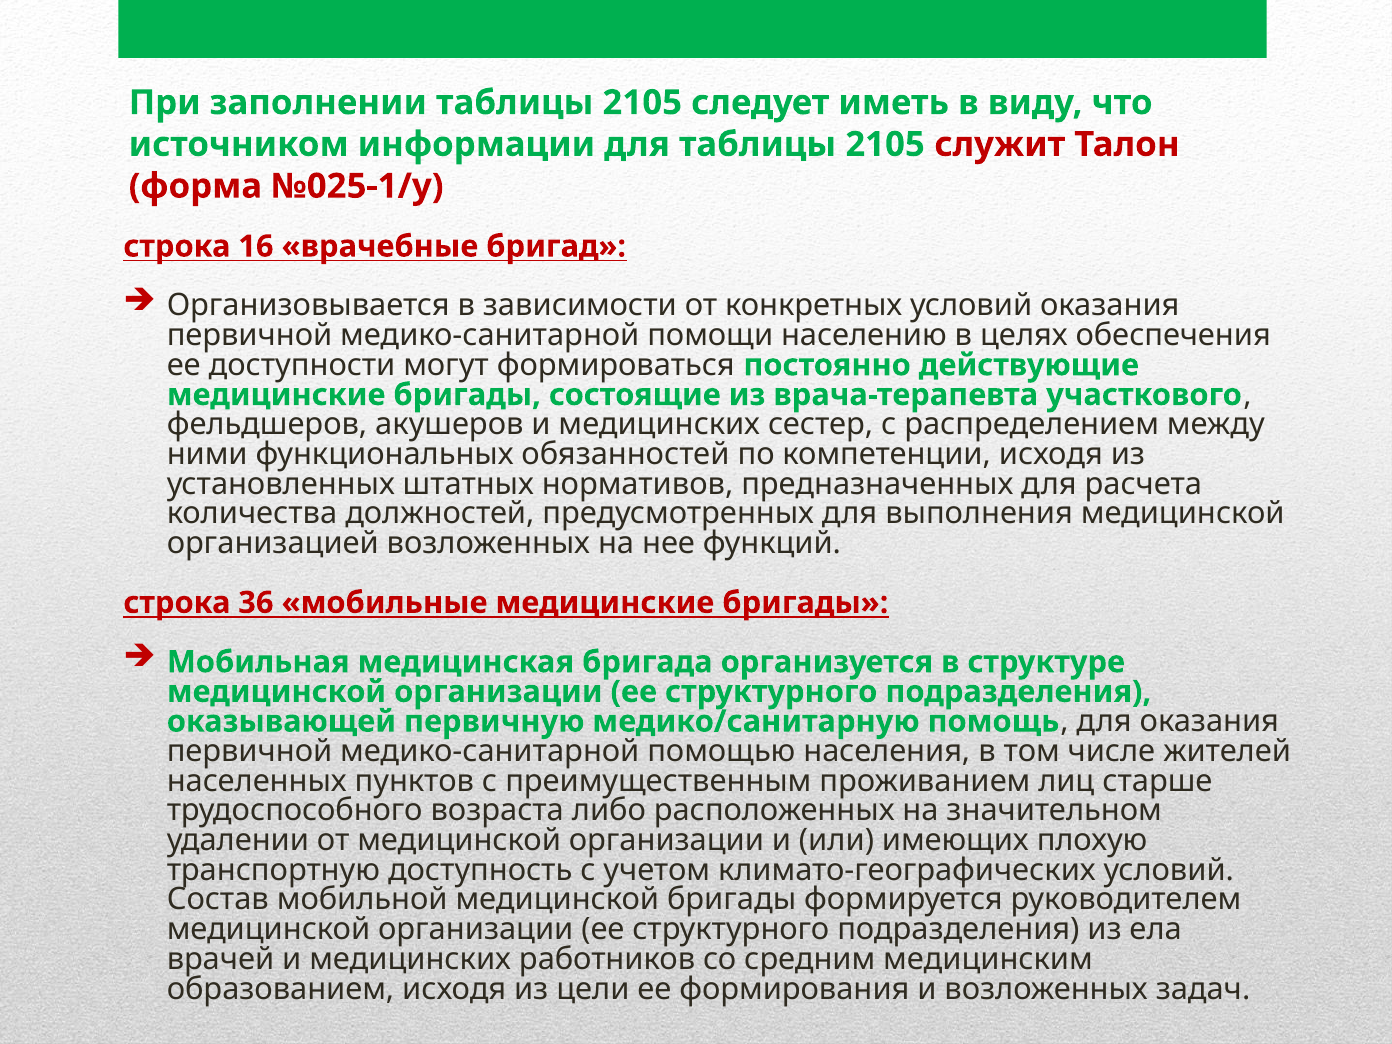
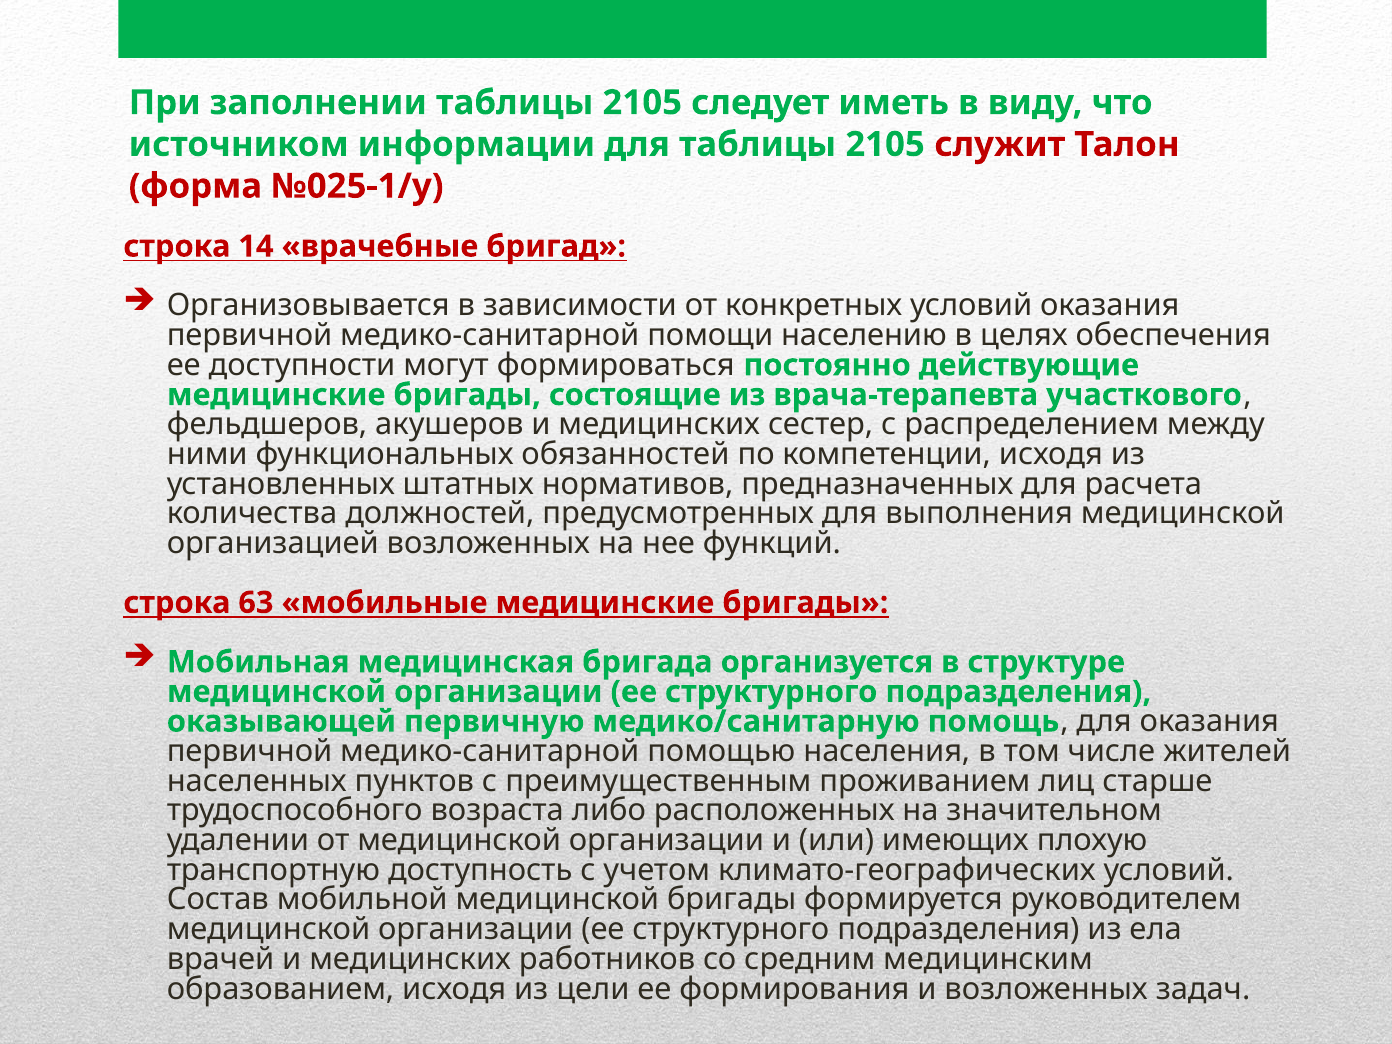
16: 16 -> 14 (256, 246)
36: 36 -> 63 (256, 603)
